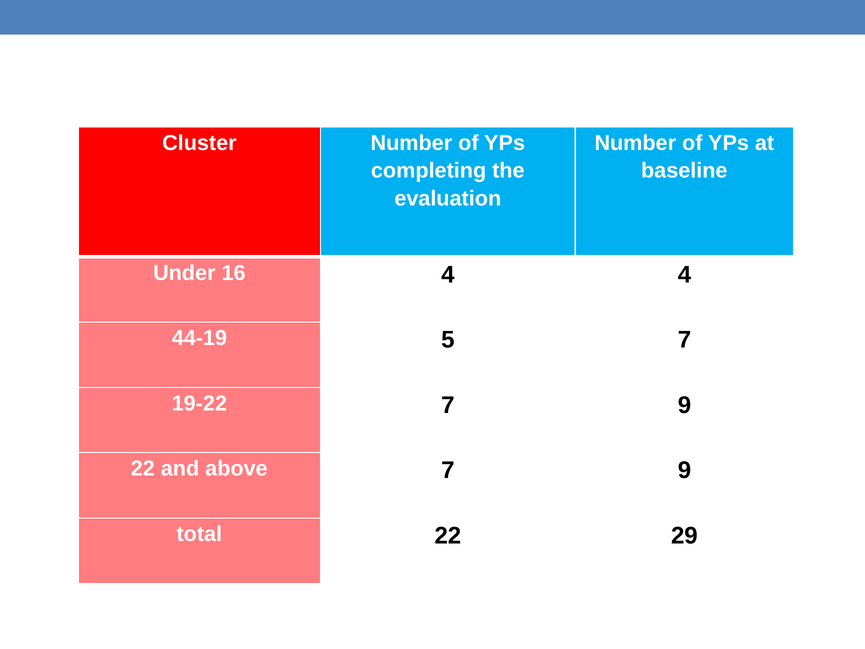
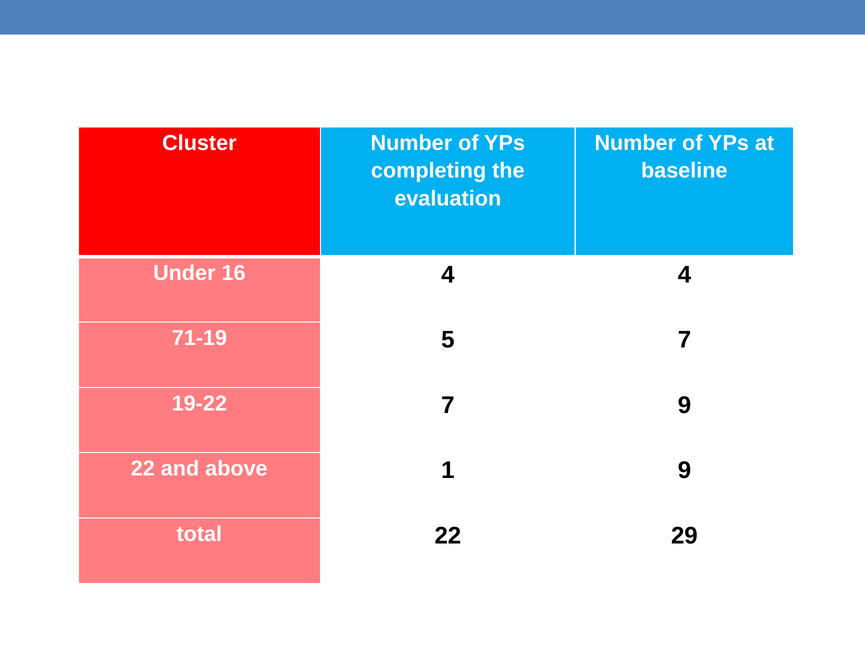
44-19: 44-19 -> 71-19 (199, 338)
above 7: 7 -> 1 (448, 470)
